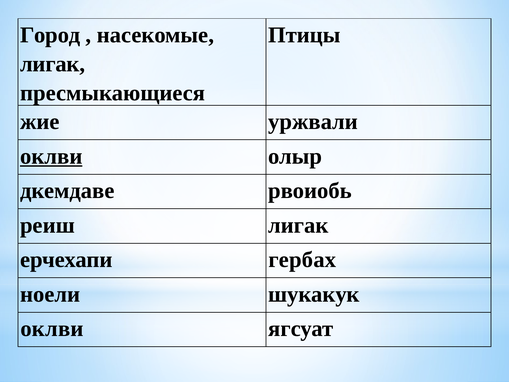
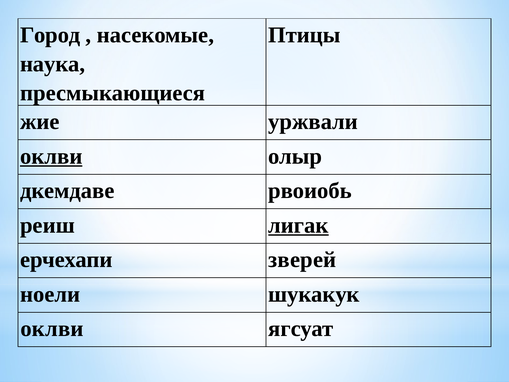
лигак: лигак -> наука (53, 64)
лигак underline: none -> present (298, 225)
гербах: гербах -> зверей (302, 260)
